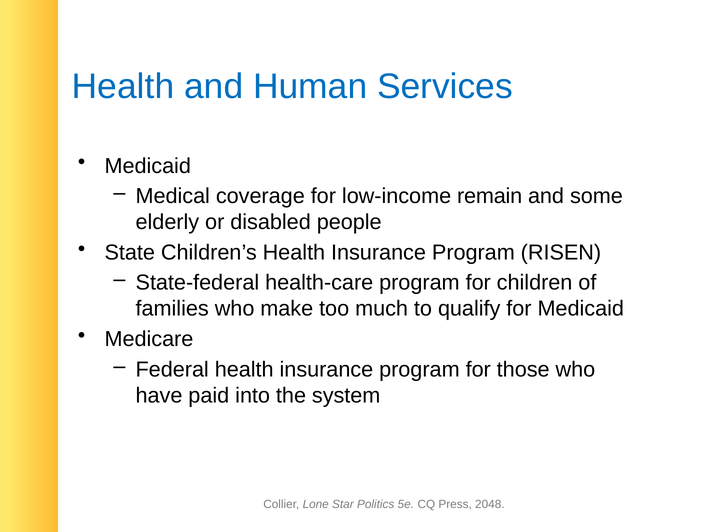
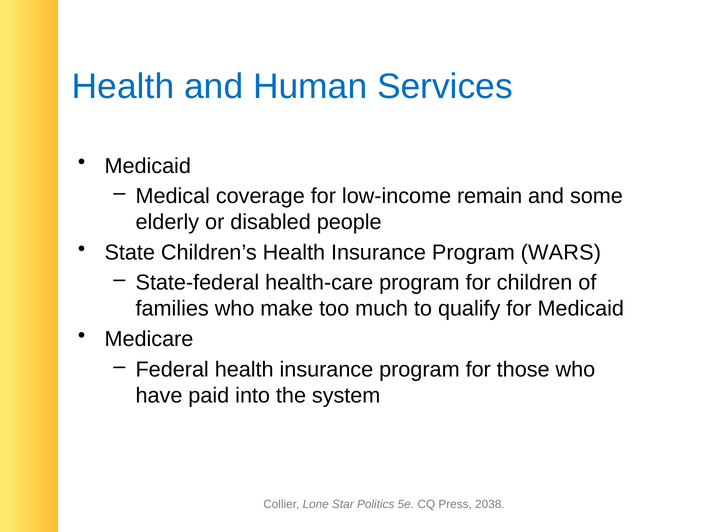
RISEN: RISEN -> WARS (561, 252)
2048: 2048 -> 2038 (490, 504)
